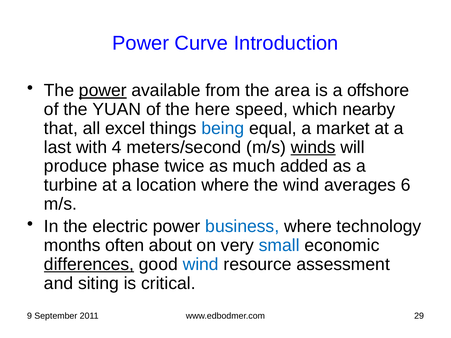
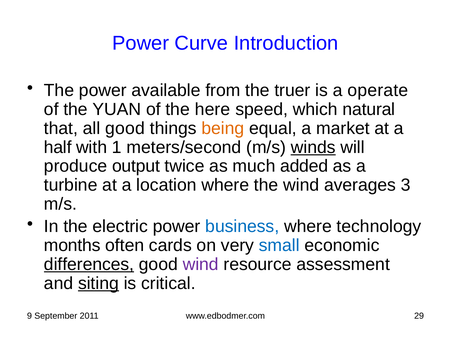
power underline: present -> none (103, 91)
area: area -> truer (292, 91)
offshore: offshore -> operate (378, 91)
nearby: nearby -> natural (369, 110)
all excel: excel -> good (125, 128)
being colour: blue -> orange (223, 128)
last: last -> half (58, 147)
4: 4 -> 1 (117, 147)
phase: phase -> output (136, 166)
6: 6 -> 3 (406, 185)
about: about -> cards (170, 246)
wind colour: blue -> purple (201, 265)
siting underline: none -> present (98, 284)
